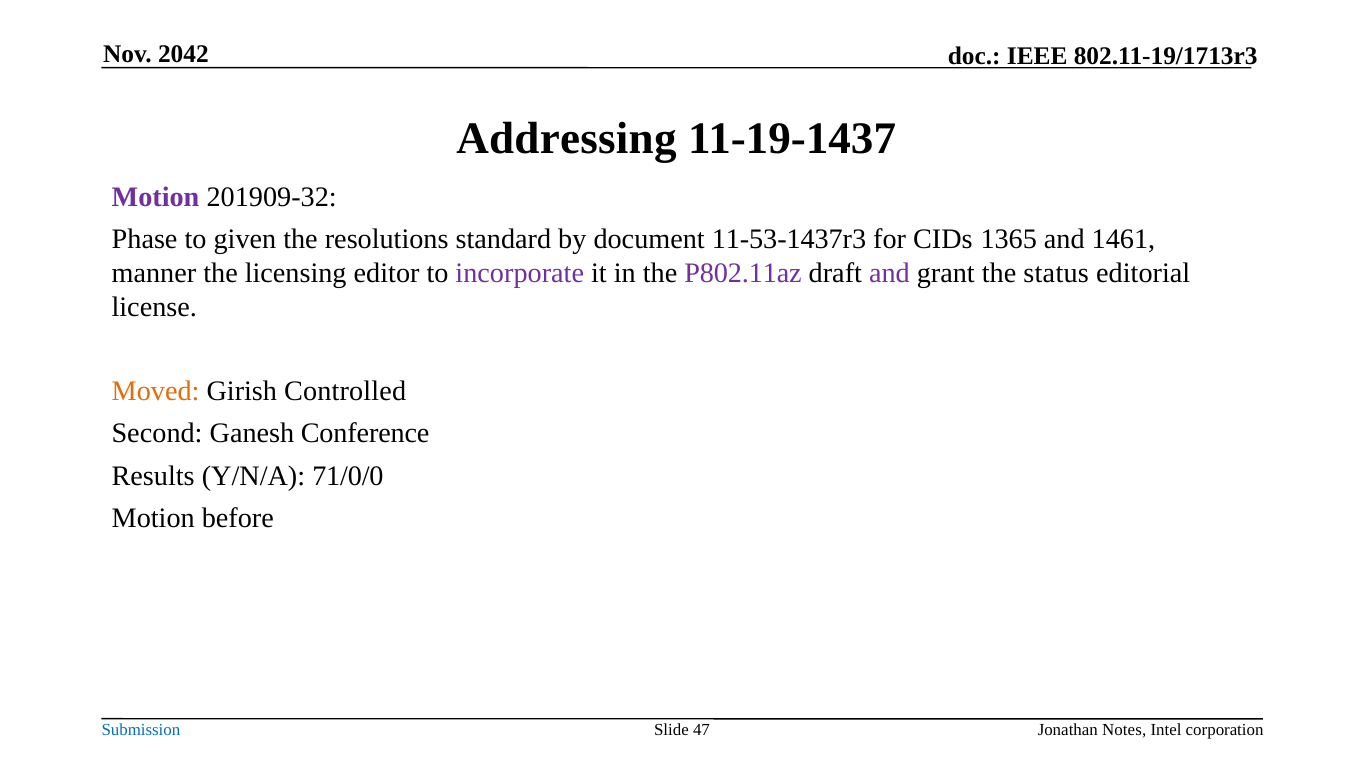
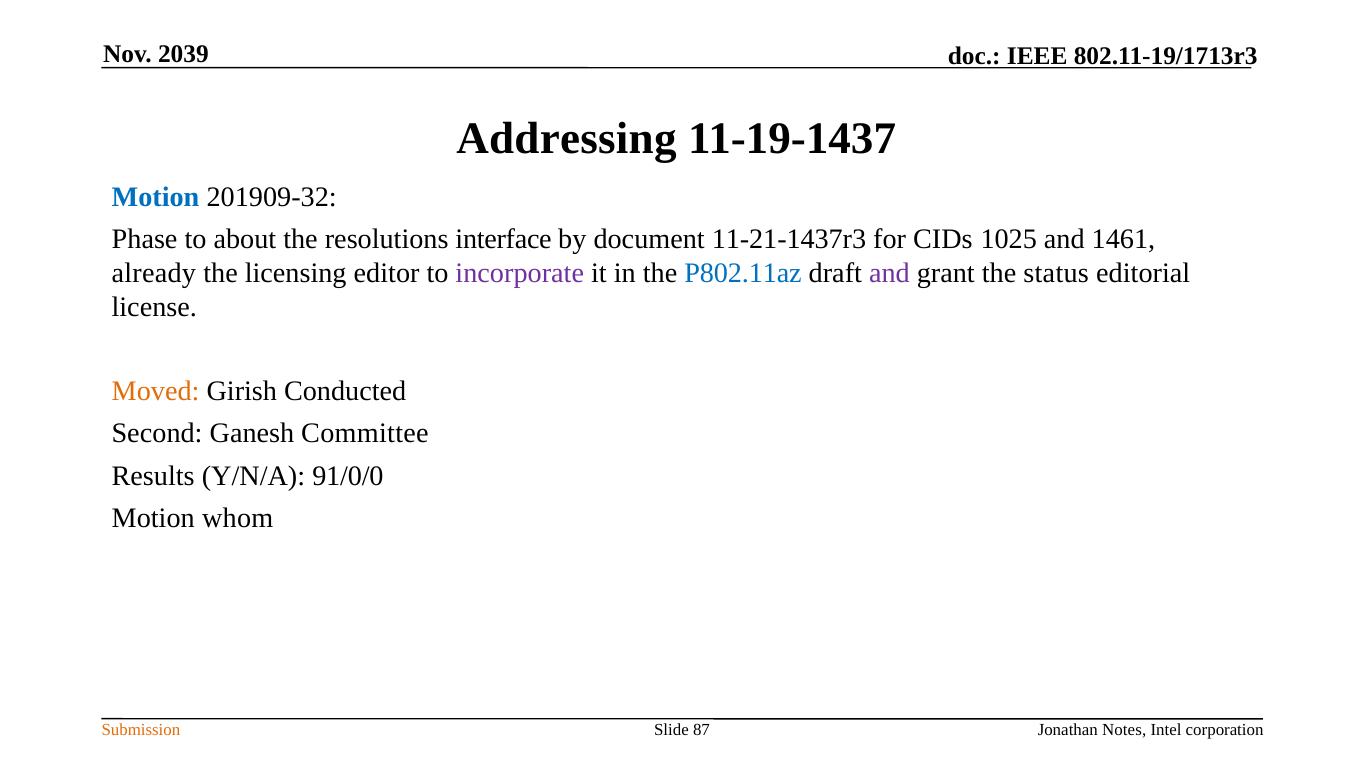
2042: 2042 -> 2039 (183, 54)
Motion colour: purple -> blue (156, 197)
given: given -> about (245, 239)
standard: standard -> interface (504, 239)
11-53-1437r3: 11-53-1437r3 -> 11-21-1437r3 (789, 239)
1365: 1365 -> 1025 (1009, 239)
manner: manner -> already (154, 273)
P802.11az colour: purple -> blue (743, 273)
Controlled: Controlled -> Conducted (345, 391)
Conference: Conference -> Committee (365, 434)
71/0/0: 71/0/0 -> 91/0/0 (348, 476)
before: before -> whom (238, 518)
Submission colour: blue -> orange (141, 730)
47: 47 -> 87 (701, 730)
